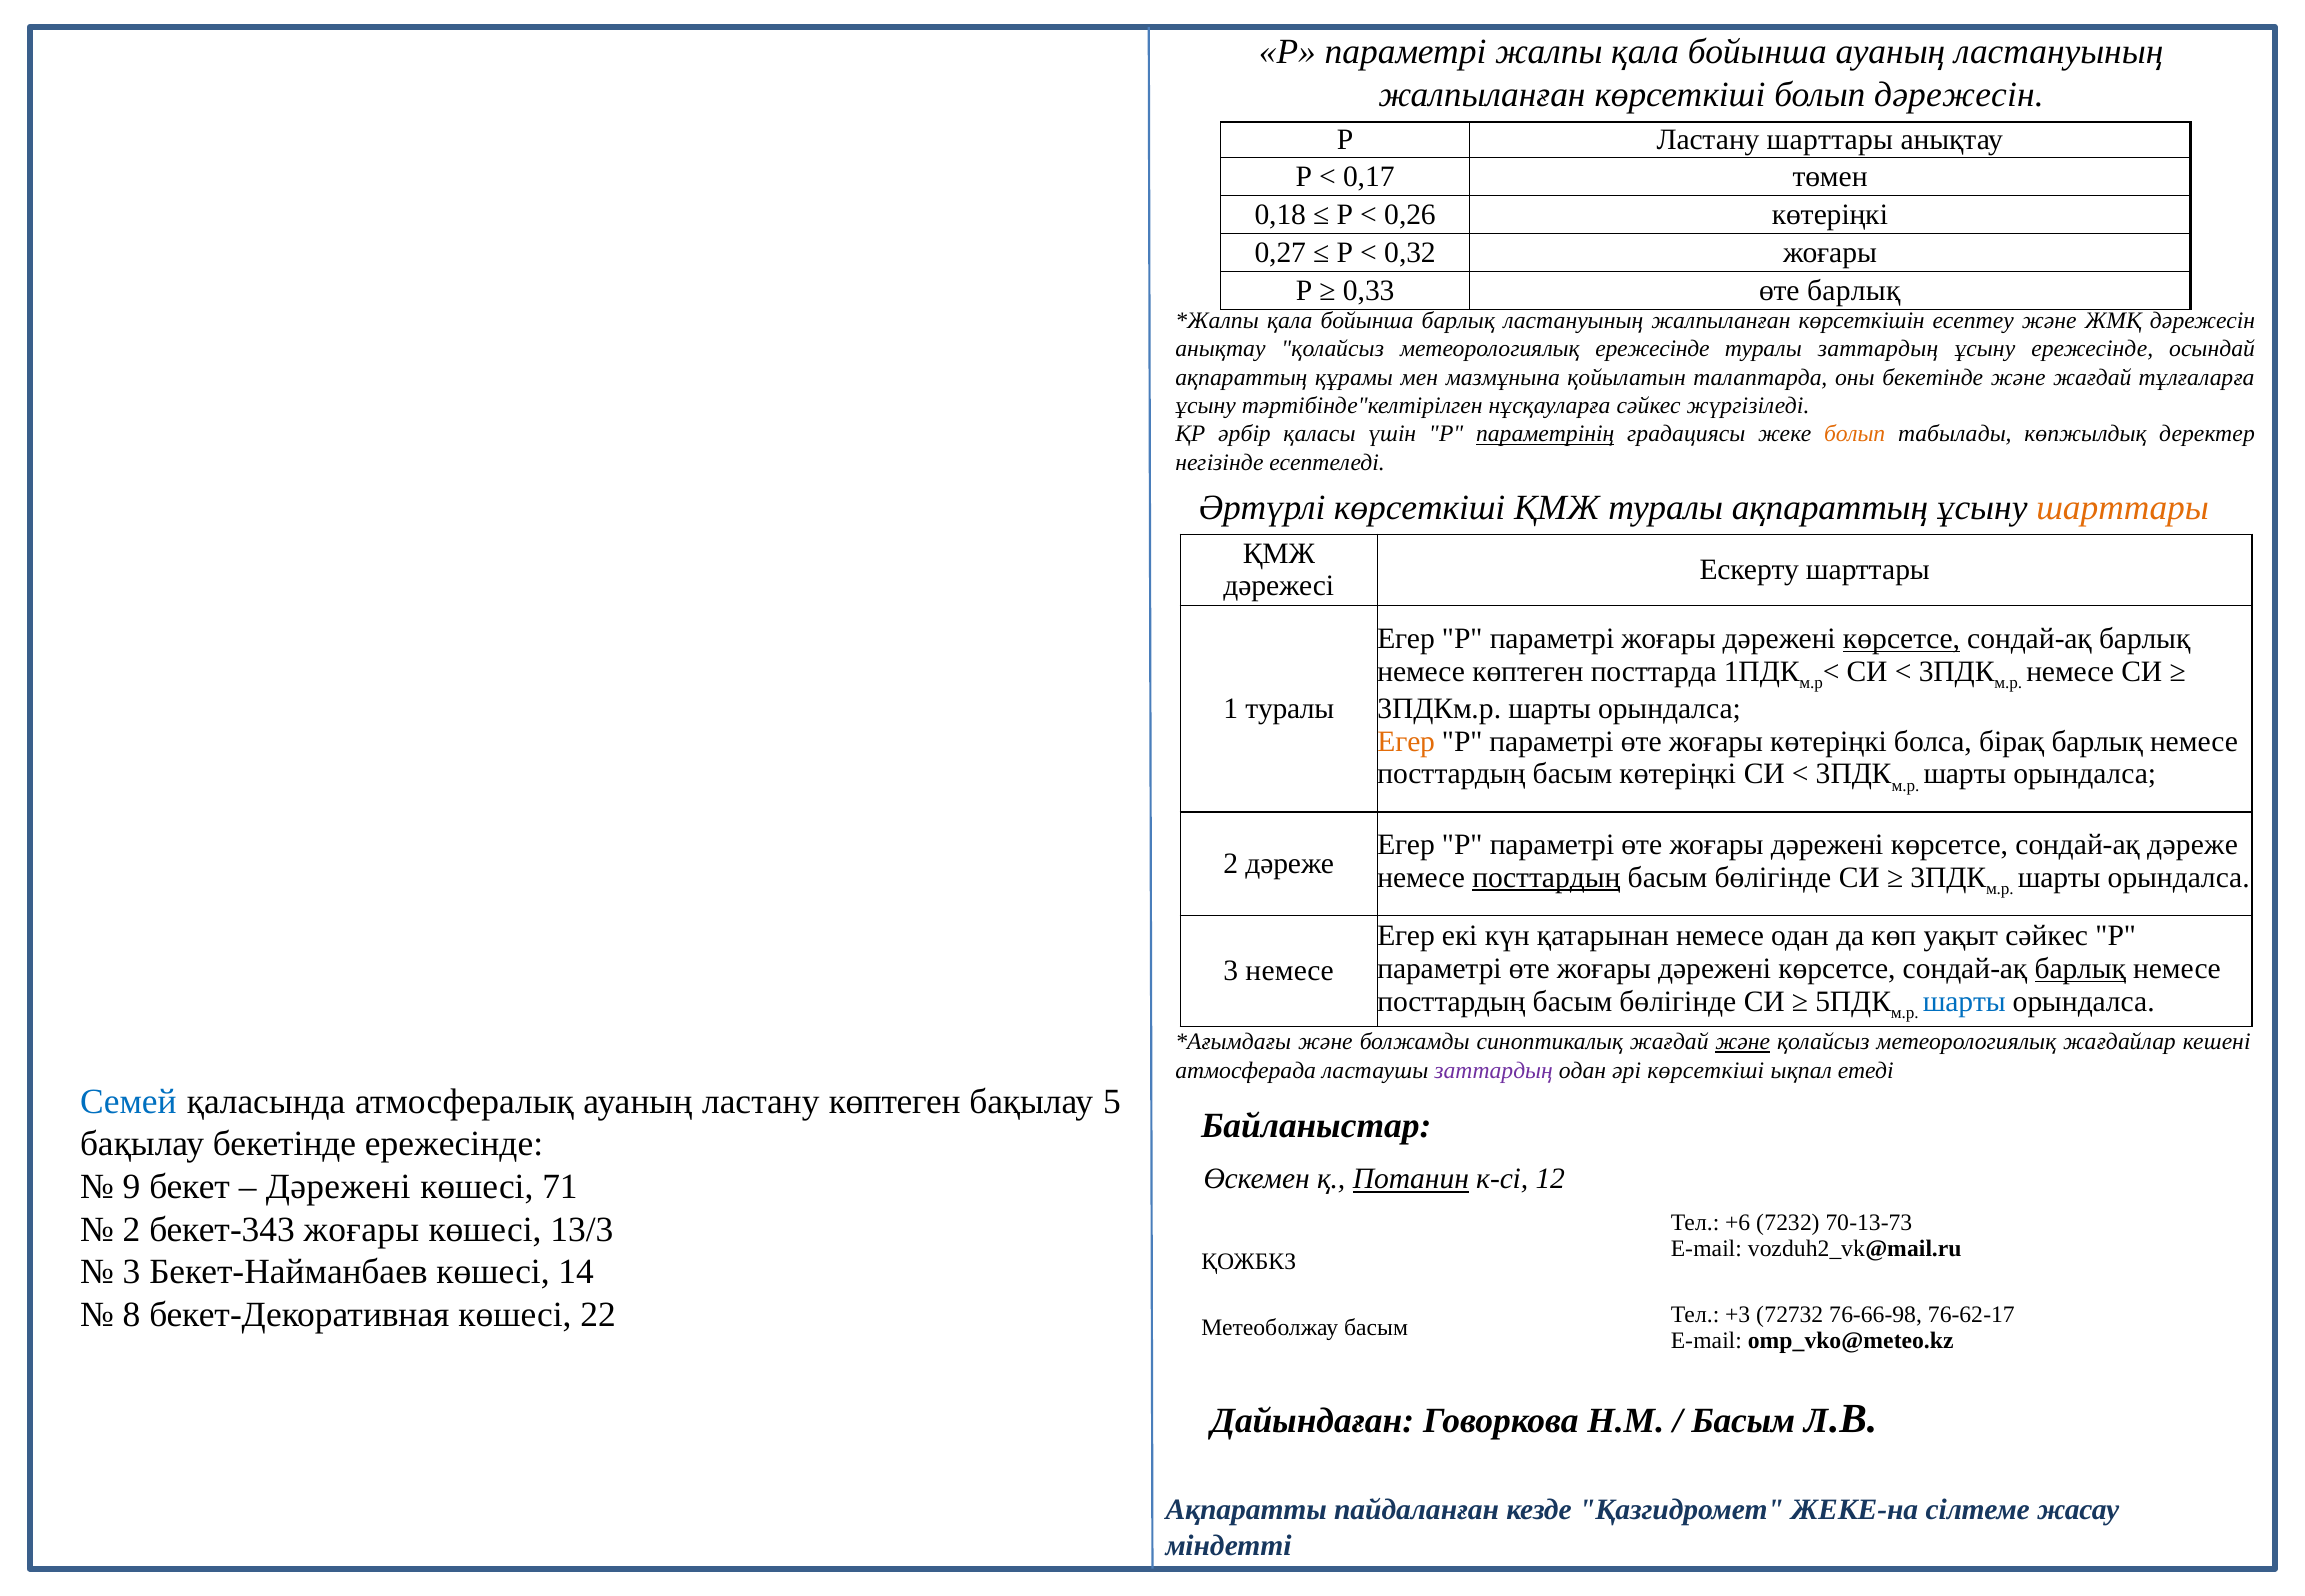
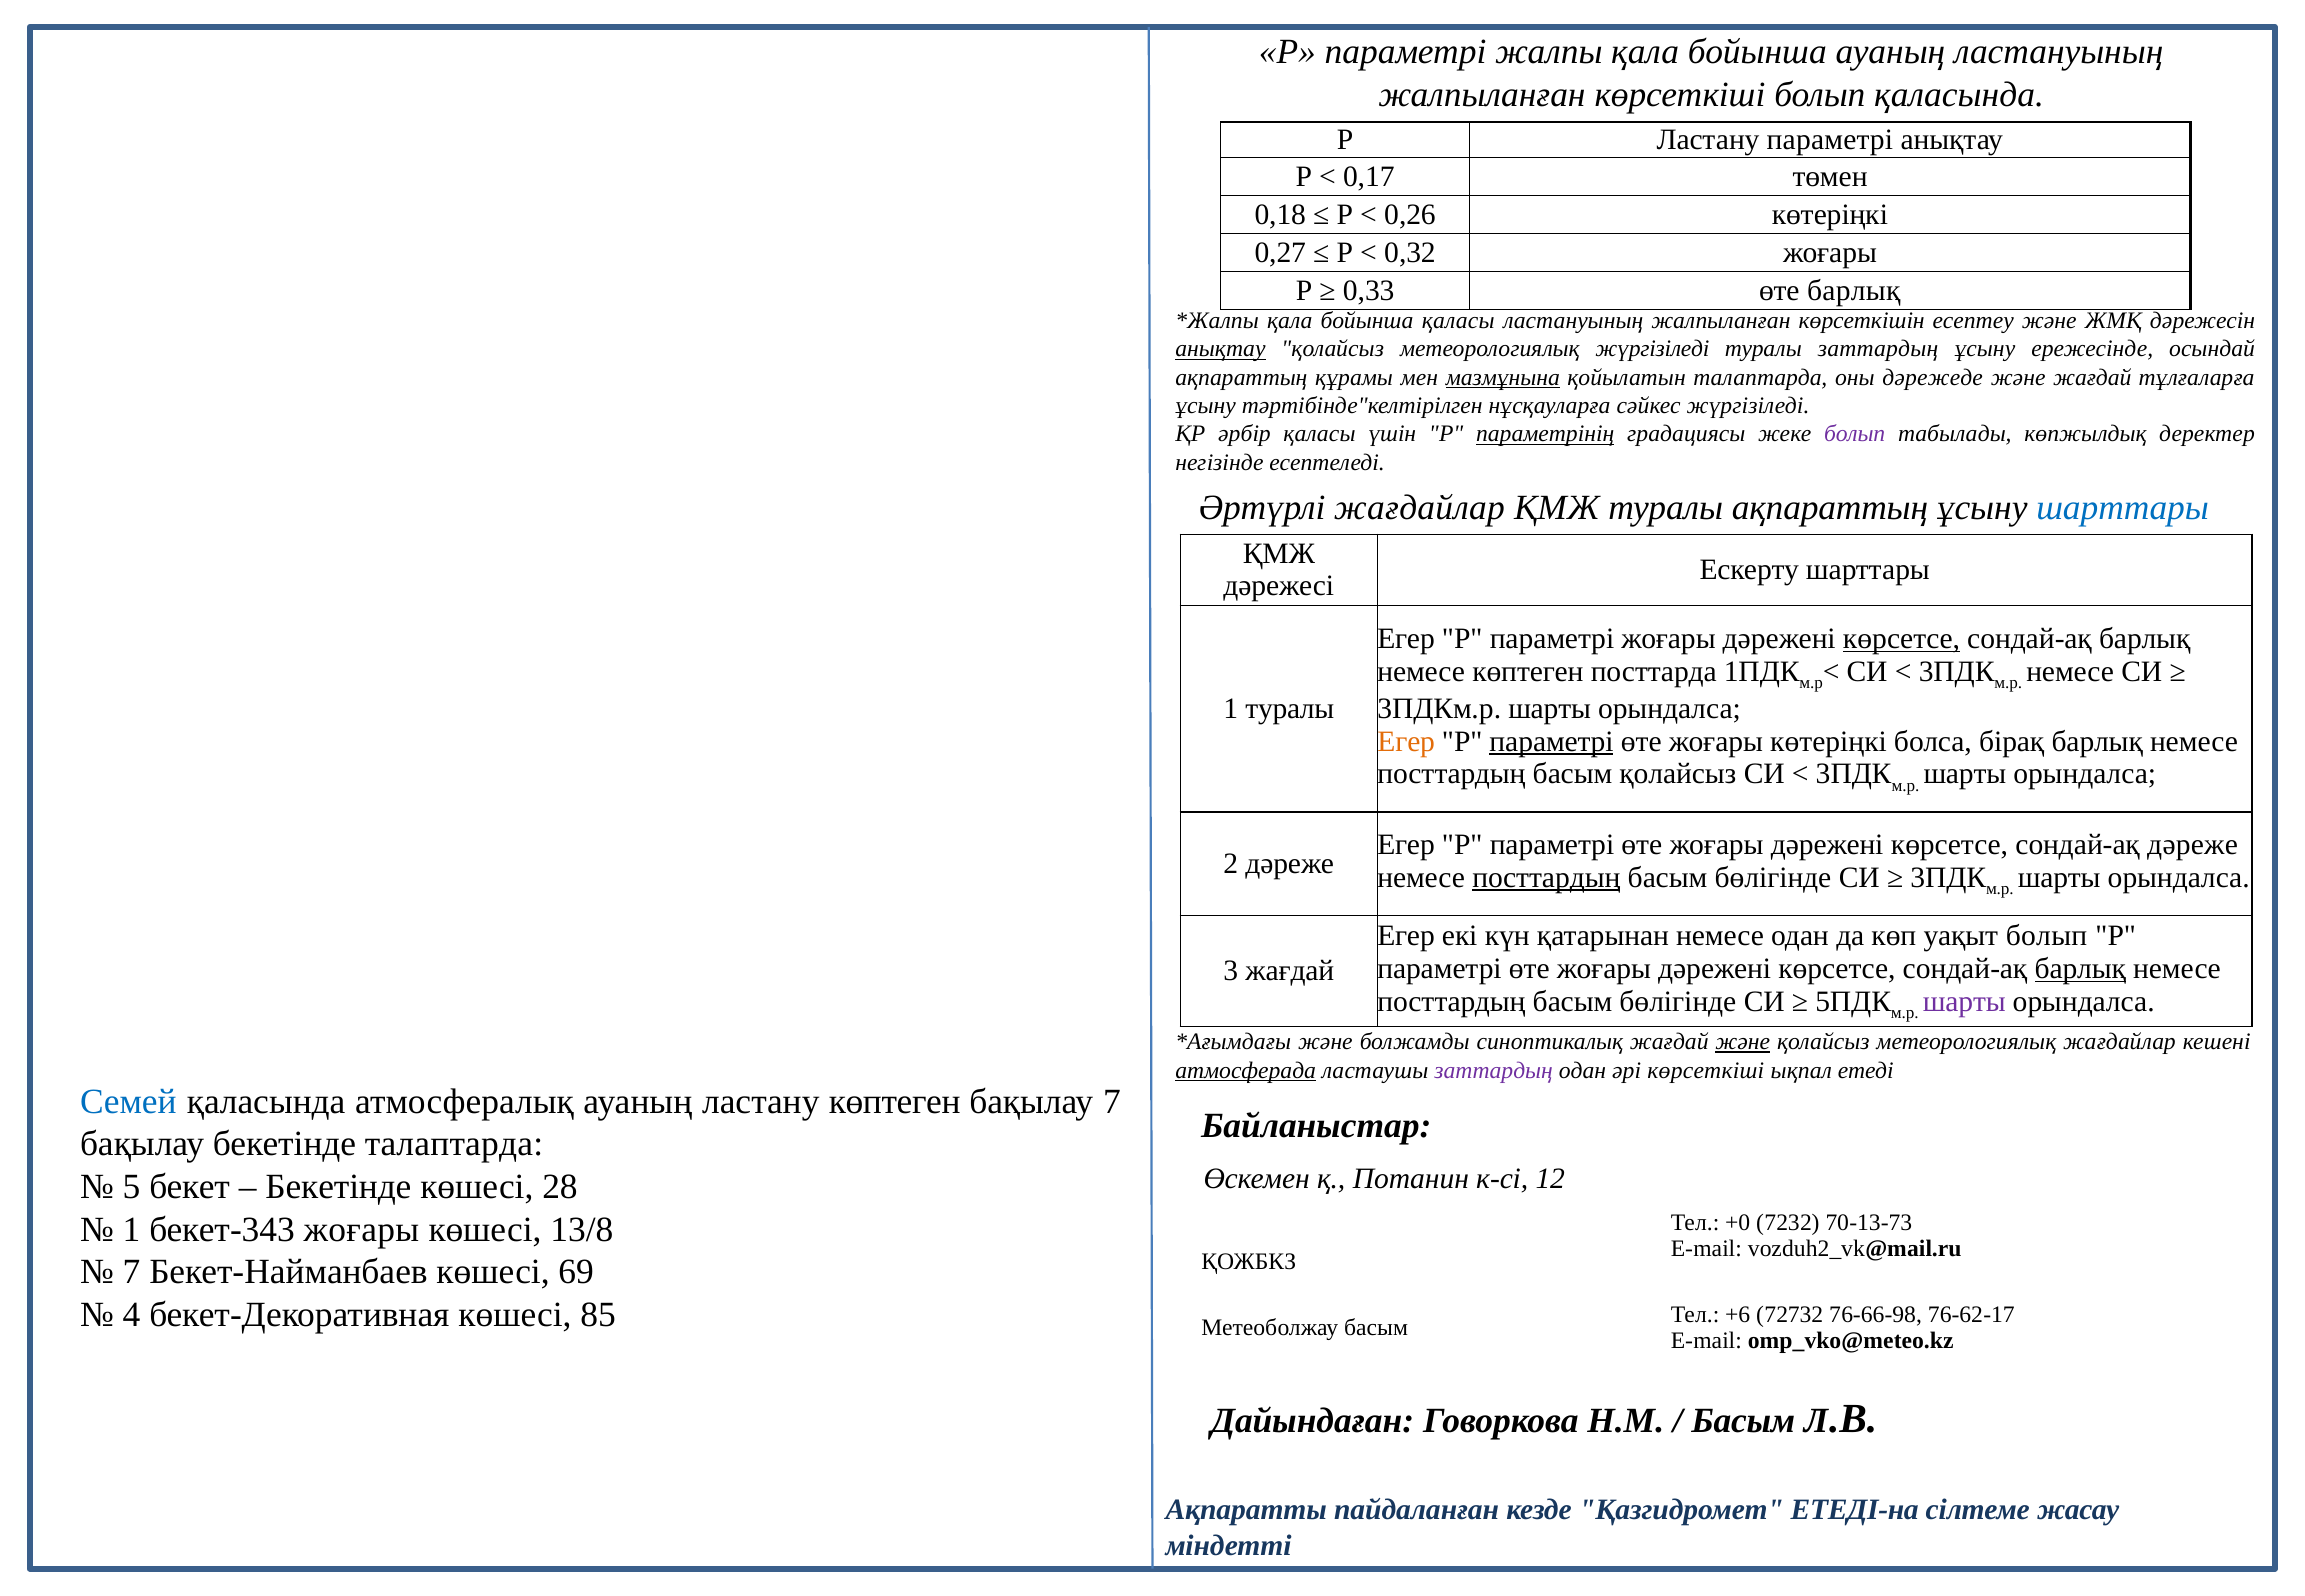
болып дәрежесін: дәрежесін -> қаласында (1959, 95)
Ластану шарттары: шарттары -> параметрі (1830, 140)
бойынша барлық: барлық -> қаласы (1458, 321)
анықтау underline: none -> present (1220, 349)
метеорологиялық ережесінде: ережесінде -> жүргізіледі (1652, 349)
мазмұнына underline: none -> present (1503, 377)
оны бекетінде: бекетінде -> дәрежеде (1933, 377)
болып colour: orange -> purple (1855, 434)
Әртүрлі көрсеткіші: көрсеткіші -> жағдайлар (1419, 507)
шарттары colour: orange -> blue (2123, 507)
параметрі underline: none -> present (1551, 741)
басым көтеріңкі: көтеріңкі -> қолайсыз (1678, 774)
уақыт сәйкес: сәйкес -> болып (2047, 936)
3 немесе: немесе -> жағдай (1290, 971)
шарты colour: blue -> purple (1964, 1001)
атмосферада underline: none -> present (1246, 1070)
бақылау 5: 5 -> 7 (1112, 1102)
бекетінде ережесінде: ережесінде -> талаптарда (454, 1144)
Потанин underline: present -> none (1411, 1179)
9: 9 -> 5 (132, 1187)
Дәрежені: Дәрежені -> Бекетінде (338, 1187)
71: 71 -> 28 (560, 1187)
+6: +6 -> +0 (1738, 1222)
2: 2 -> 1 (132, 1229)
13/3: 13/3 -> 13/8 (582, 1229)
3: 3 -> 7 (132, 1272)
14: 14 -> 69 (576, 1272)
8: 8 -> 4 (132, 1314)
22: 22 -> 85 (598, 1314)
+3: +3 -> +6 (1738, 1314)
ЖЕКЕ-на: ЖЕКЕ-на -> ЕТЕДІ-на (1855, 1510)
